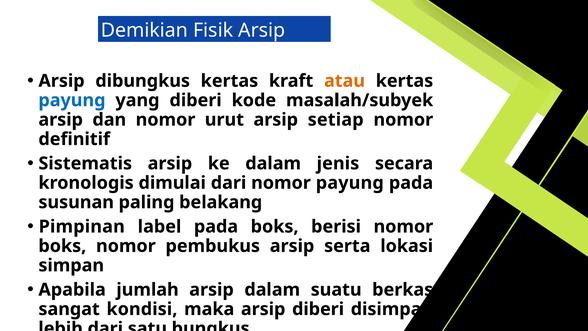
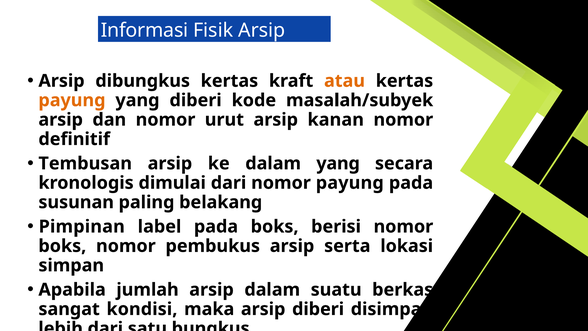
Demikian: Demikian -> Informasi (145, 30)
payung colour: blue -> orange (72, 100)
setiap: setiap -> kanan (336, 120)
Sistematis: Sistematis -> Tembusan (85, 163)
dalam jenis: jenis -> yang (338, 163)
